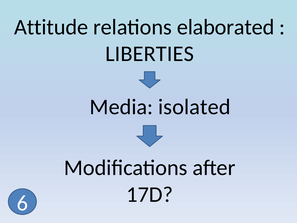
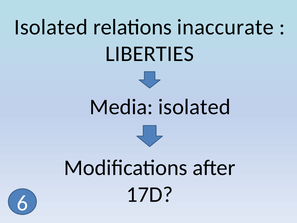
Attitude: Attitude -> Isolated (51, 27)
elaborated: elaborated -> inaccurate (225, 27)
